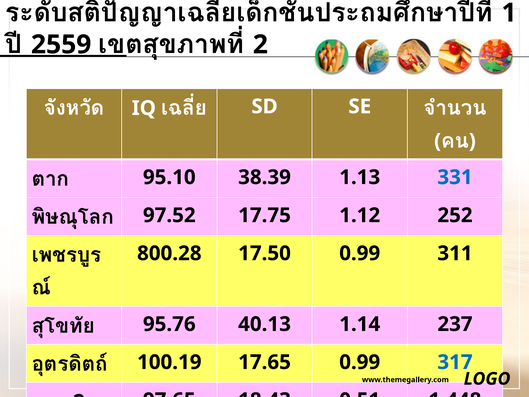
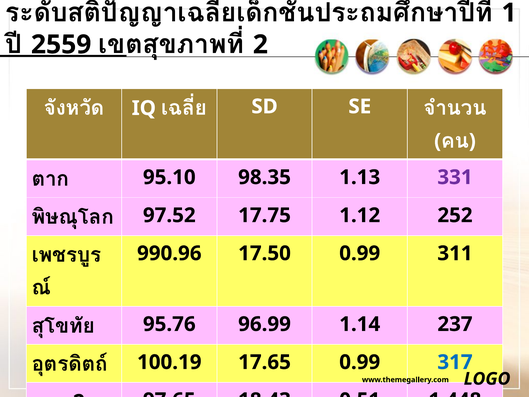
38.39: 38.39 -> 98.35 (265, 177)
331 colour: blue -> purple (455, 177)
800.28: 800.28 -> 990.96 (169, 253)
40.13: 40.13 -> 96.99 (265, 324)
